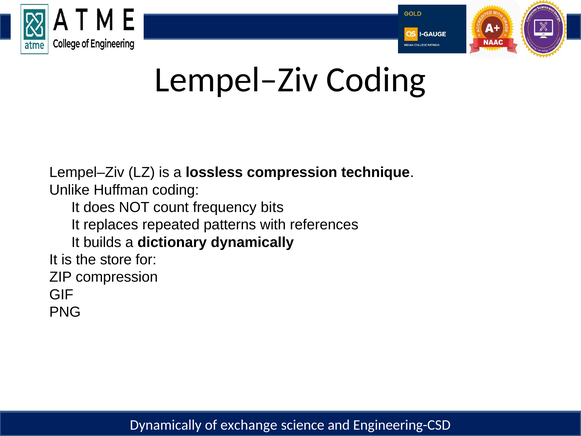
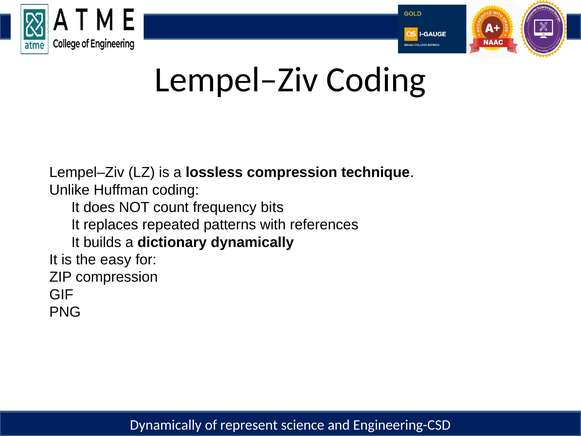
store: store -> easy (116, 260)
exchange: exchange -> represent (249, 425)
